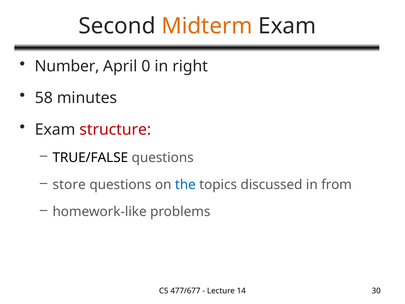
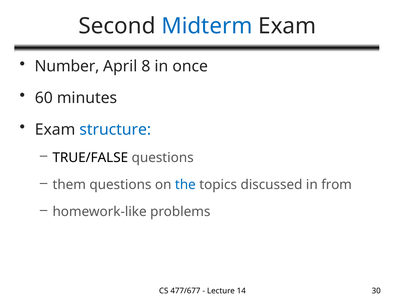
Midterm colour: orange -> blue (207, 26)
0: 0 -> 8 (146, 66)
right: right -> once (190, 66)
58: 58 -> 60 (44, 98)
structure colour: red -> blue (115, 129)
store: store -> them (69, 185)
